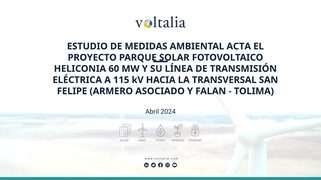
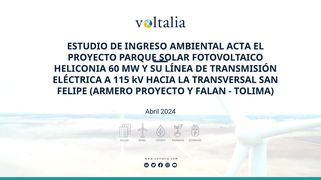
MEDIDAS: MEDIDAS -> INGRESO (146, 46)
ARMERO ASOCIADO: ASOCIADO -> PROYECTO (160, 91)
